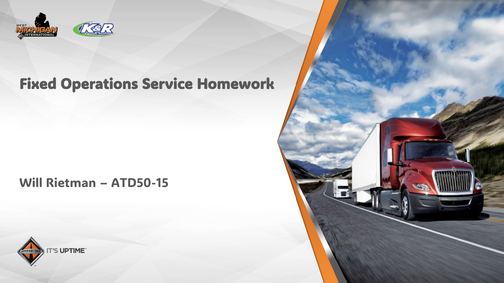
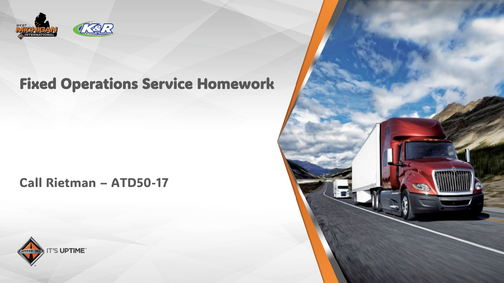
Will: Will -> Call (31, 183)
ATD50-15: ATD50-15 -> ATD50-17 (140, 183)
